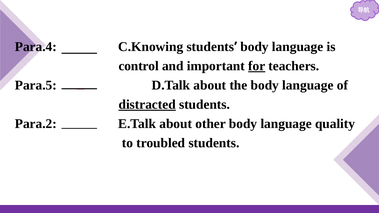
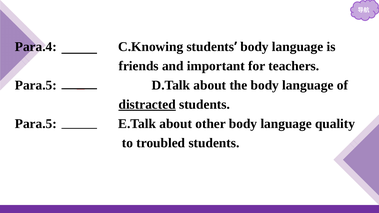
control: control -> friends (139, 66)
for underline: present -> none (257, 66)
Para.2: Para.2 -> Para.5 (36, 124)
